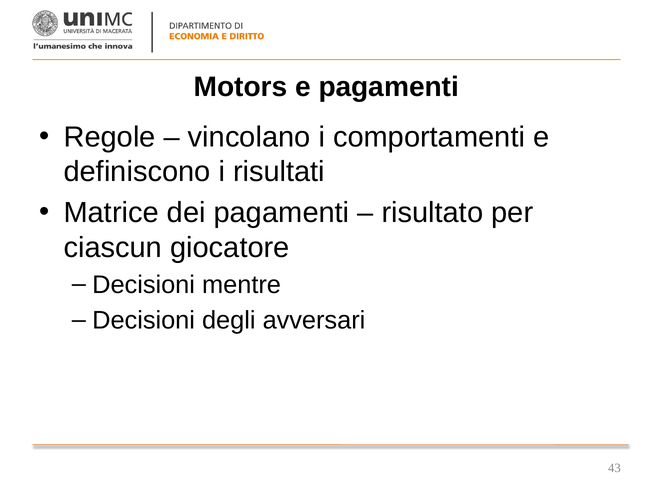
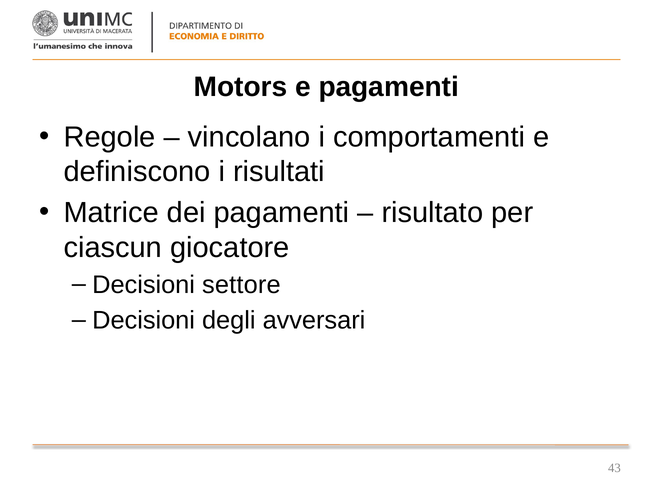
mentre: mentre -> settore (241, 285)
